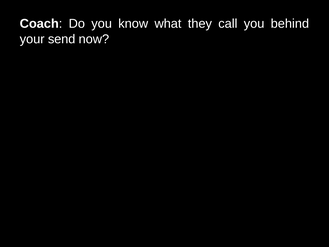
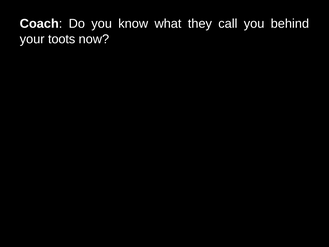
send: send -> toots (62, 39)
